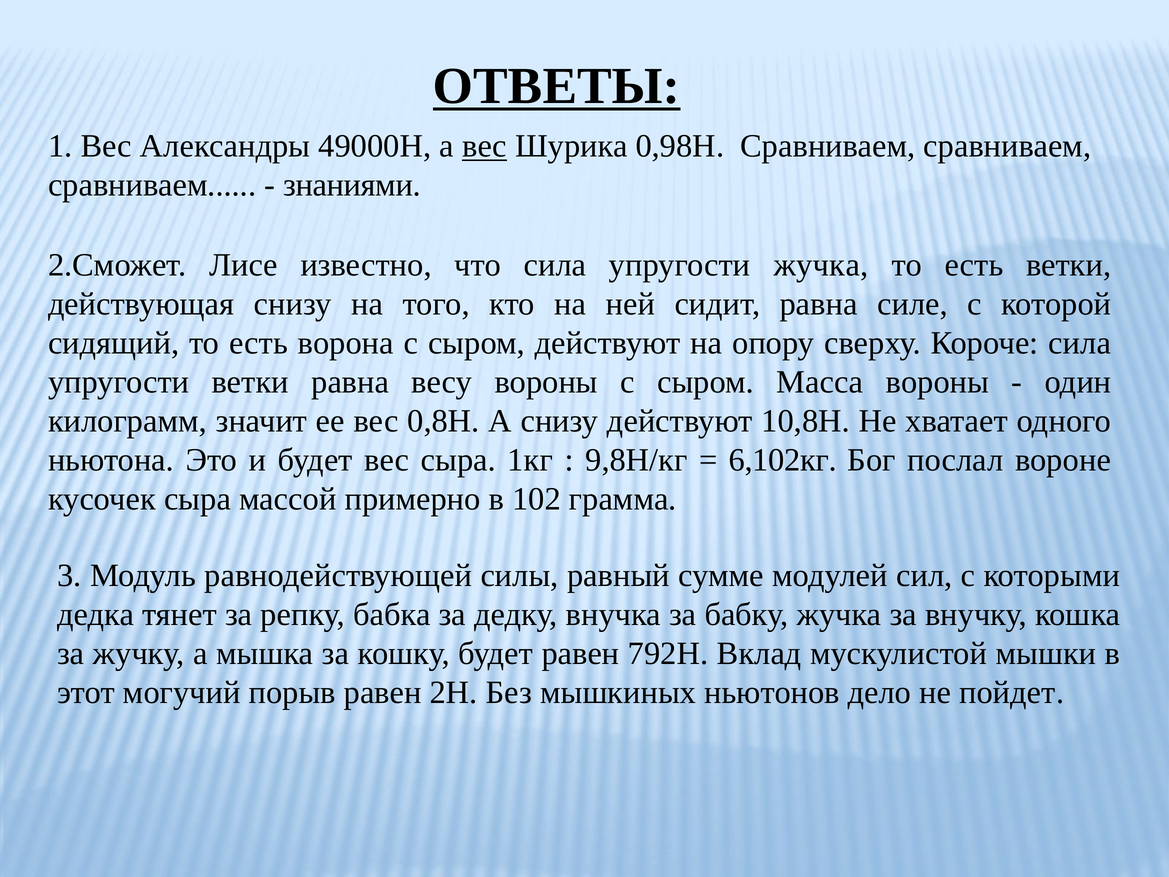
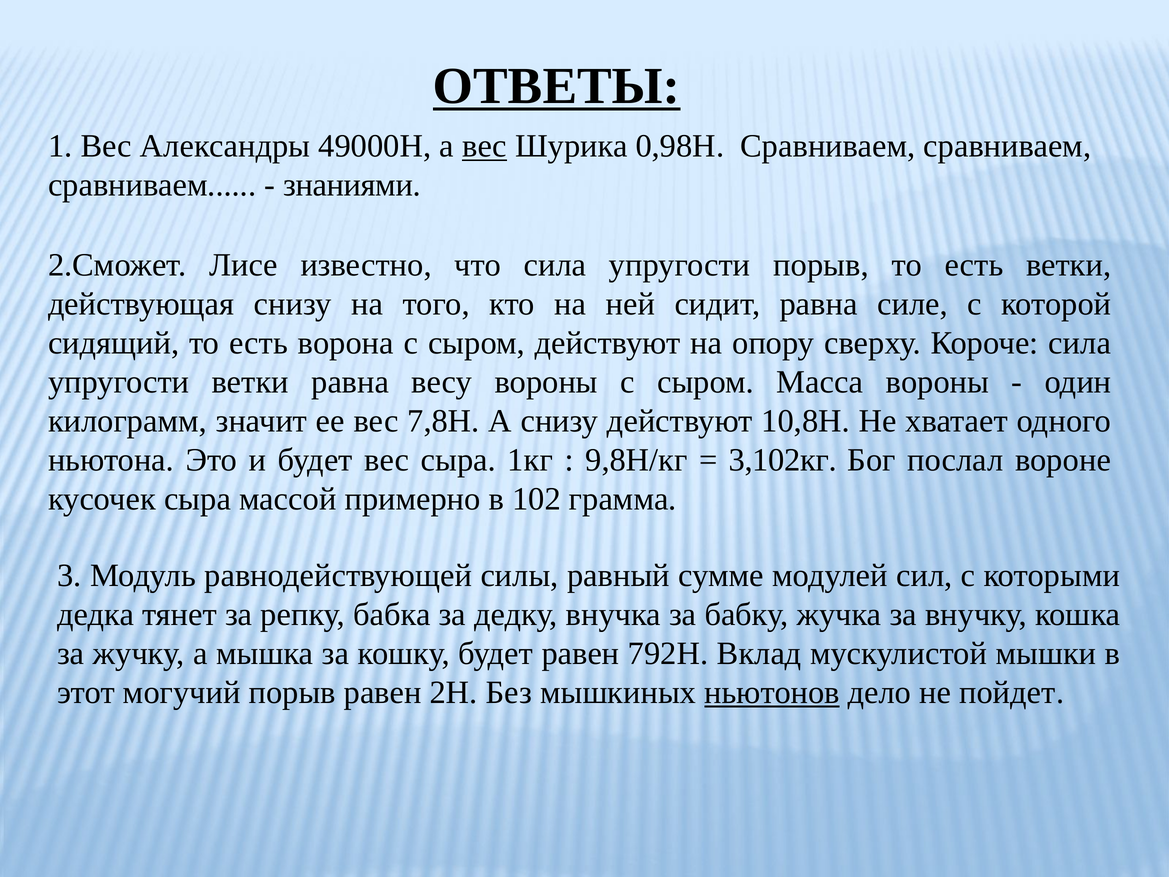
упругости жучка: жучка -> порыв (821, 265)
0,8Н: 0,8Н -> 7,8Н (443, 421)
6,102кг: 6,102кг -> 3,102кг (783, 460)
ньютонов underline: none -> present (772, 692)
